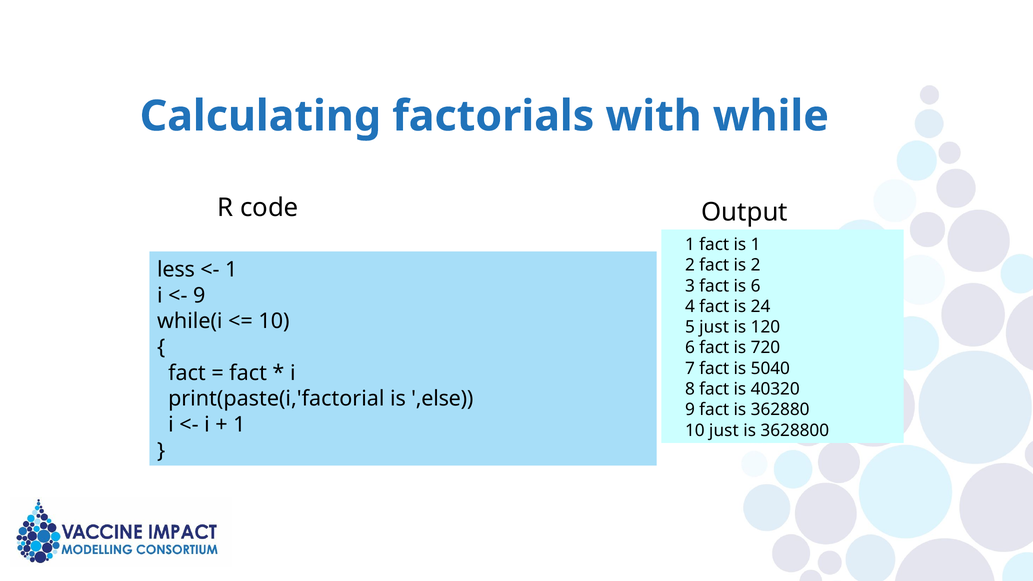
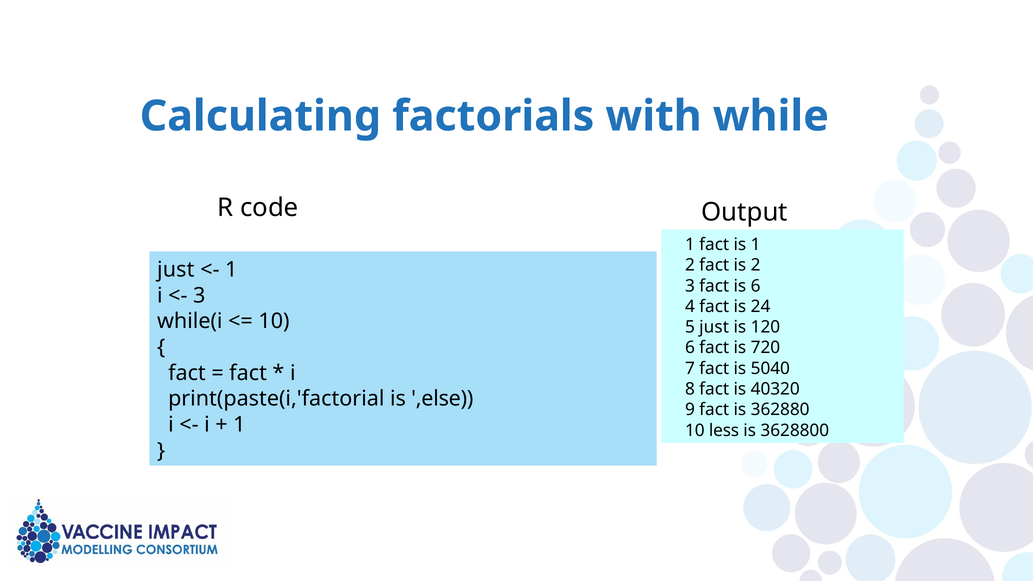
less: less -> just (176, 270)
9: 9 -> 3 (199, 295)
10 just: just -> less (724, 430)
